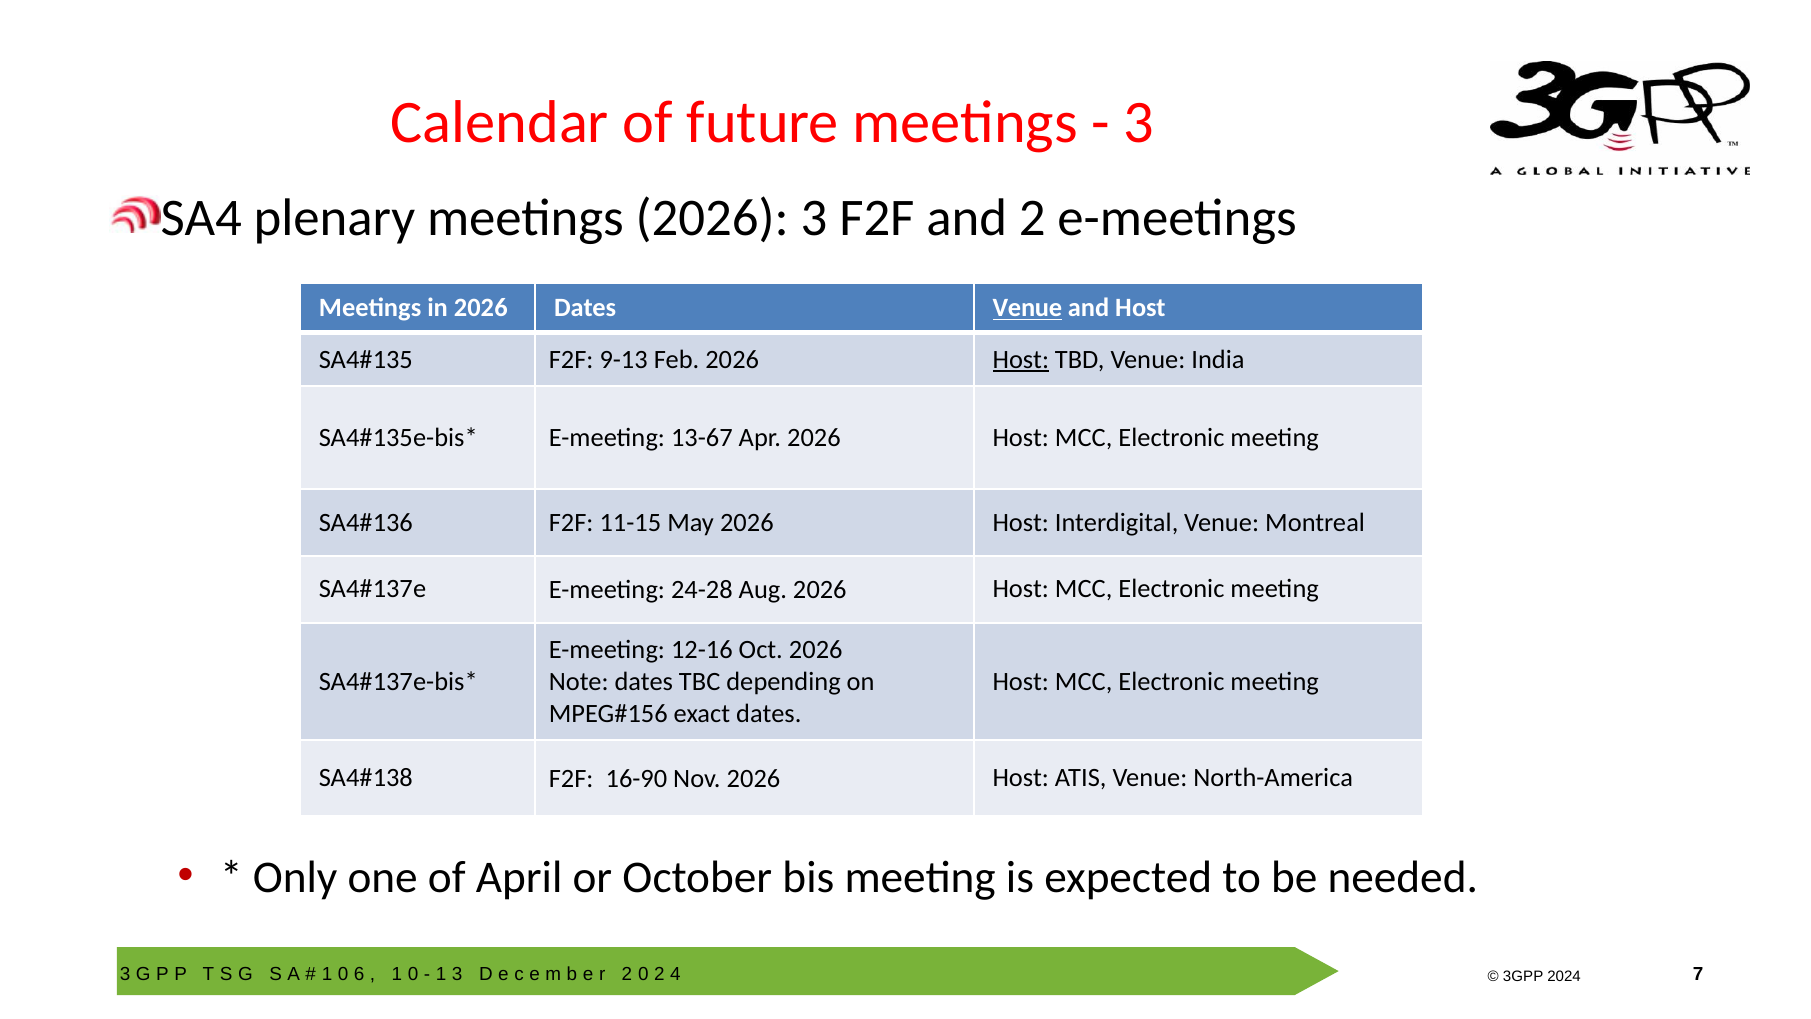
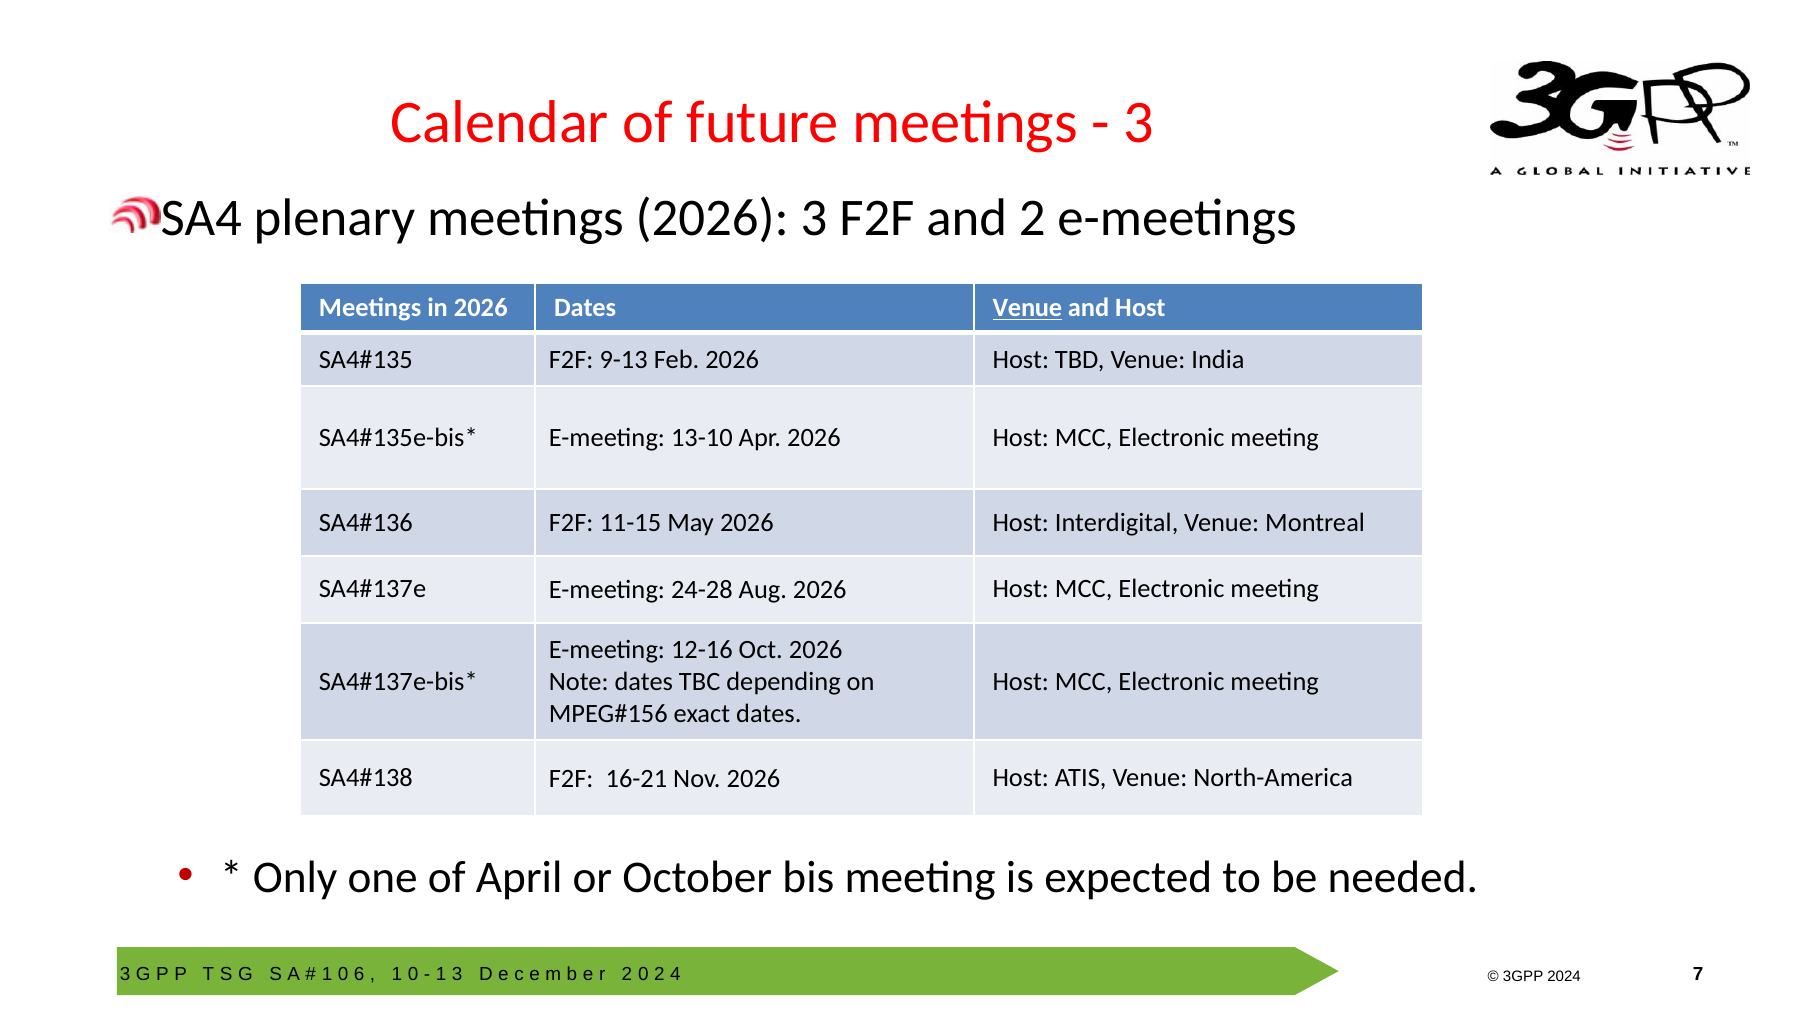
Host underline: present -> none (1021, 359)
13-67: 13-67 -> 13-10 (702, 438)
16-90: 16-90 -> 16-21 (636, 778)
